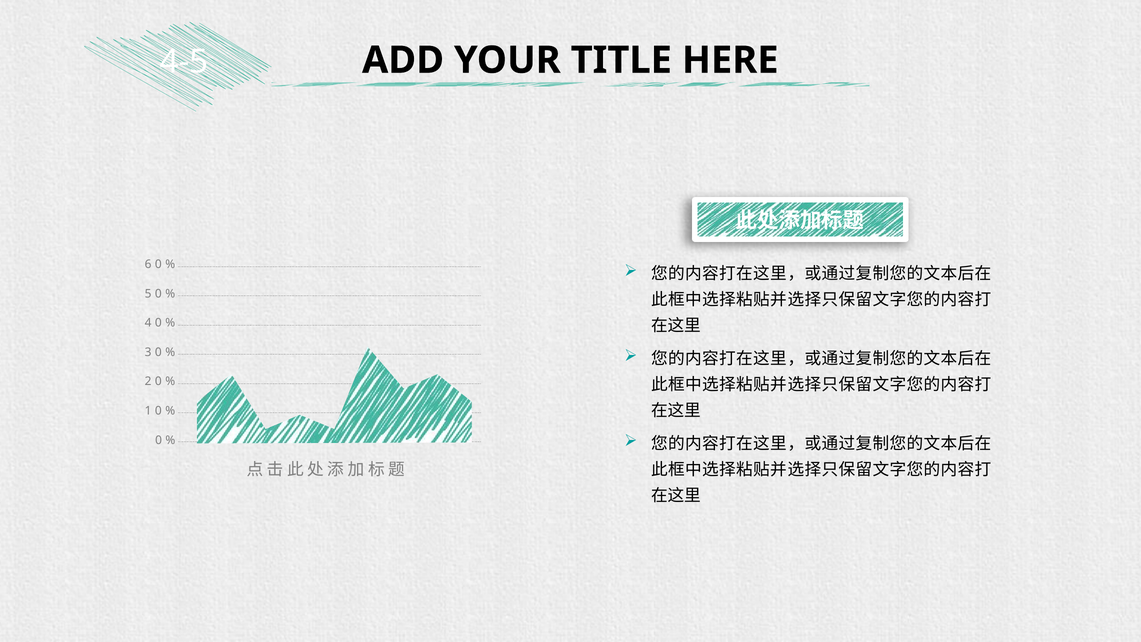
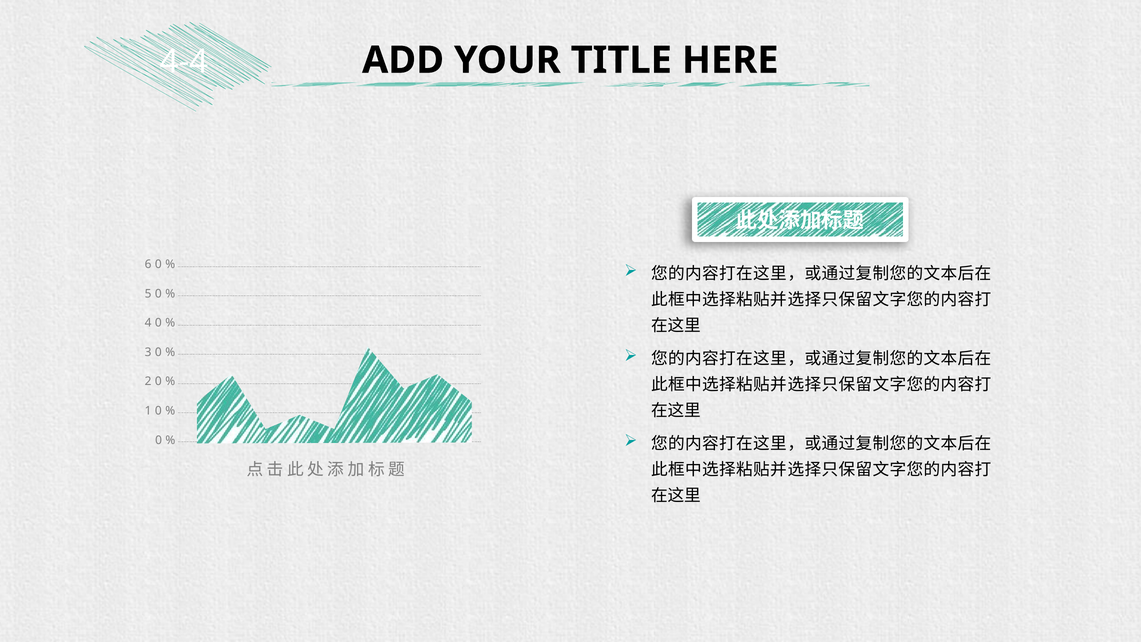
4-5: 4-5 -> 4-4 (184, 62)
